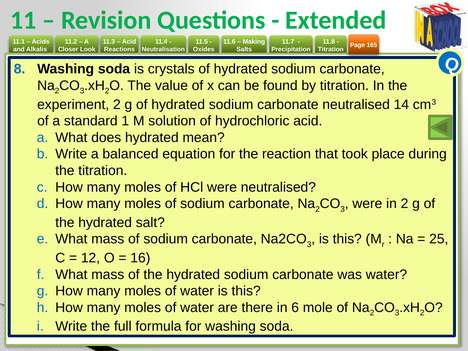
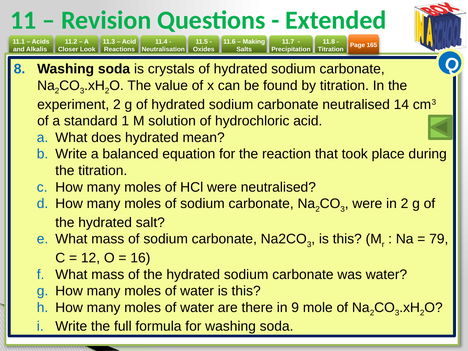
25: 25 -> 79 (439, 239)
6: 6 -> 9 (295, 308)
